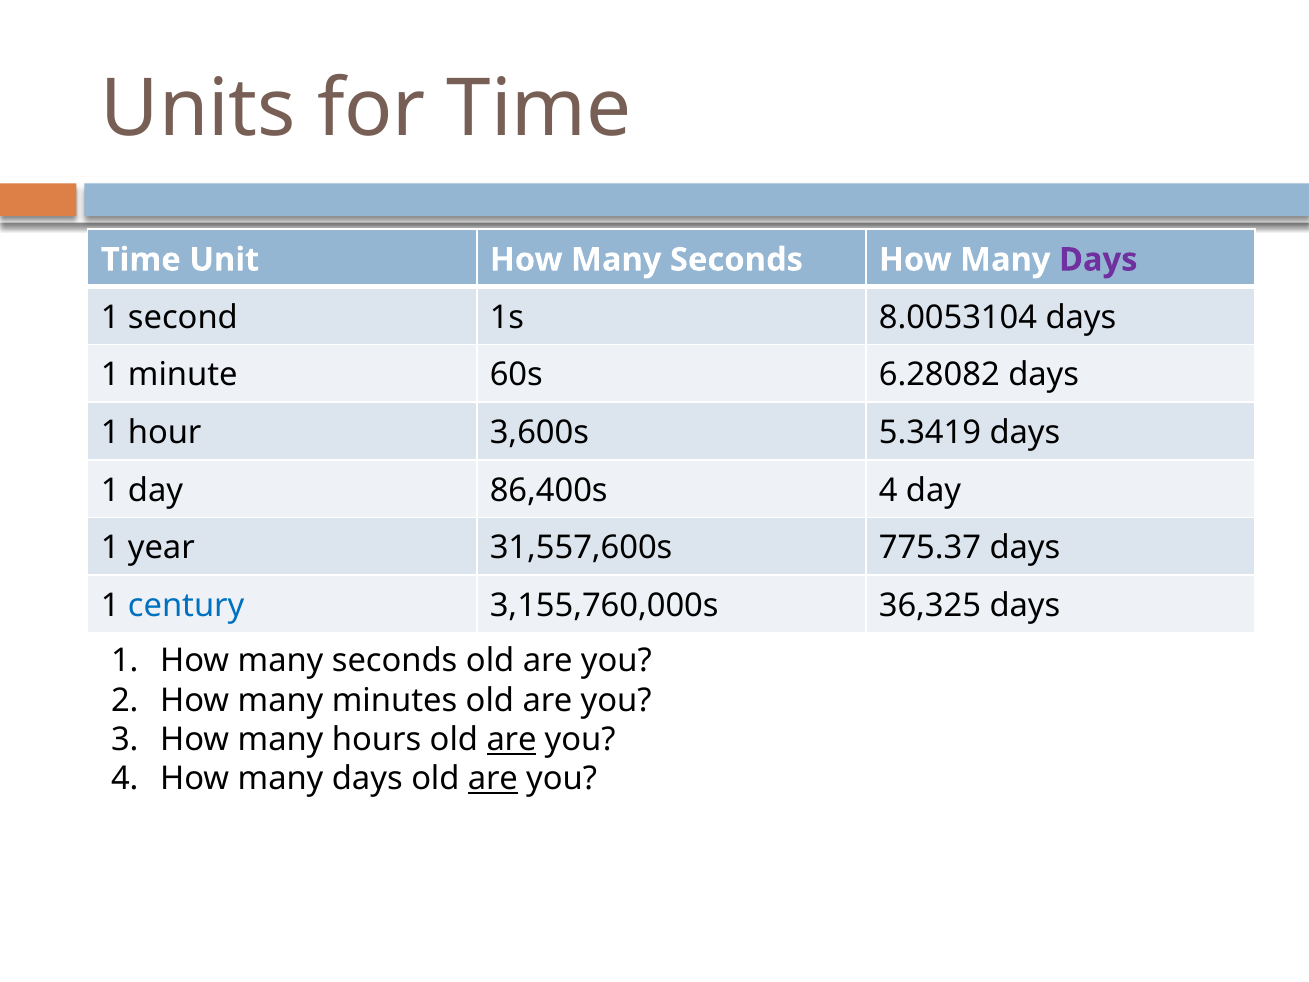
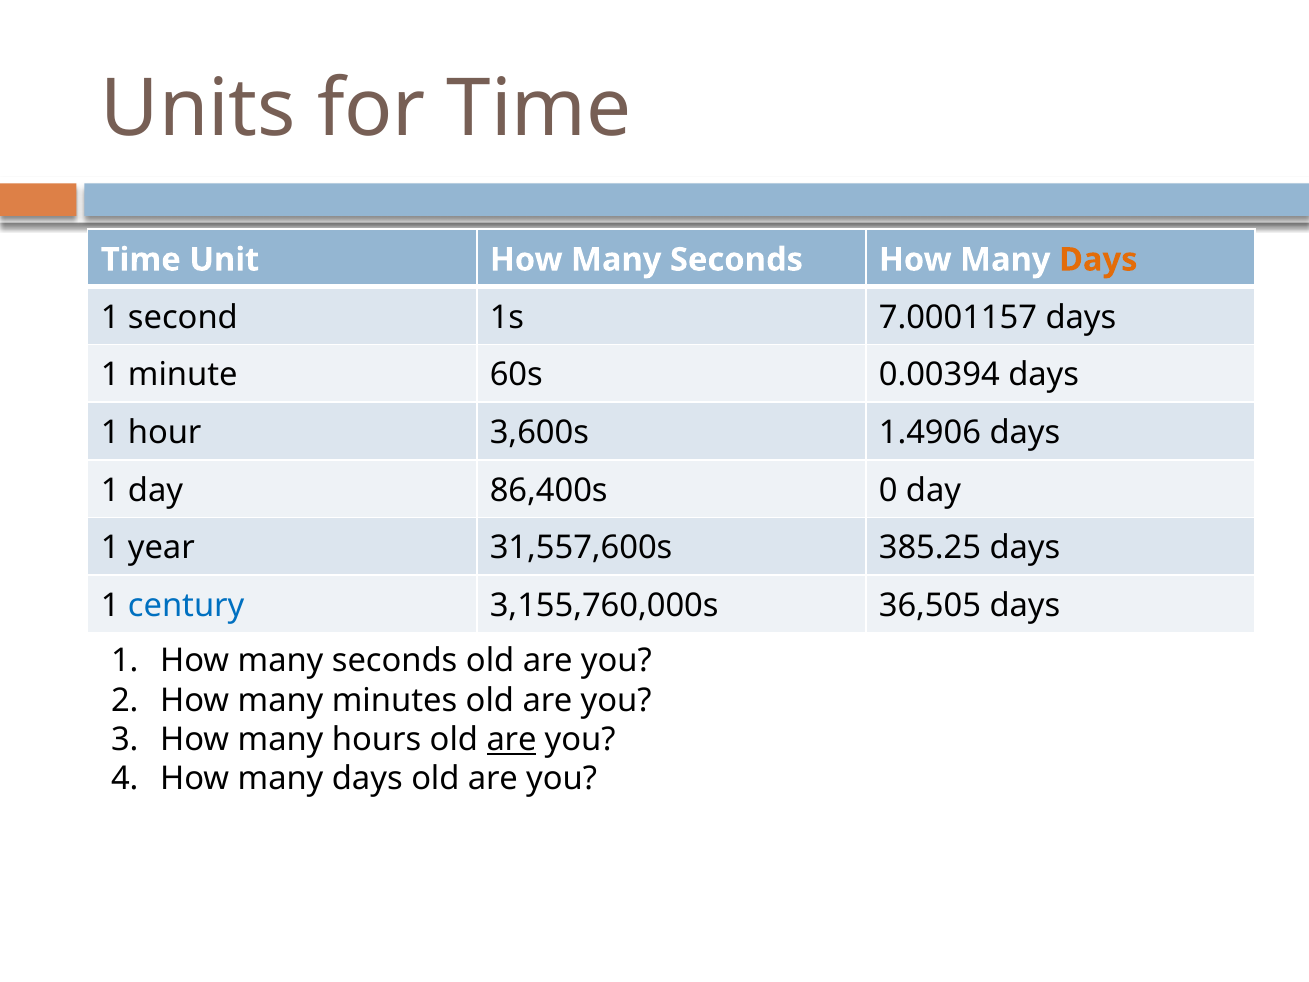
Days colour: purple -> orange (1098, 260)
8.0053104: 8.0053104 -> 7.0001157 (958, 317)
6.28082: 6.28082 -> 0.00394 (939, 375)
5.3419: 5.3419 -> 1.4906 (930, 433)
86,400s 4: 4 -> 0 (888, 490)
775.37: 775.37 -> 385.25 (930, 548)
36,325: 36,325 -> 36,505 (930, 606)
are underline: present -> none (493, 779)
